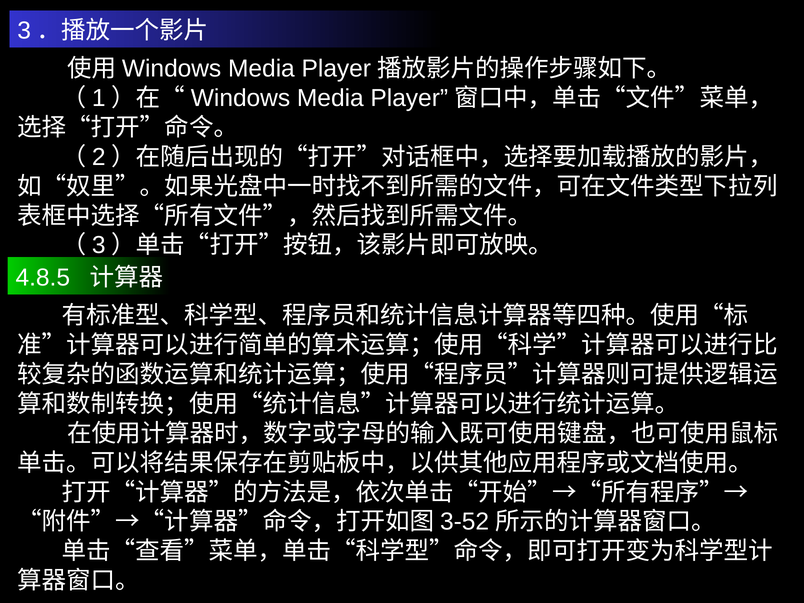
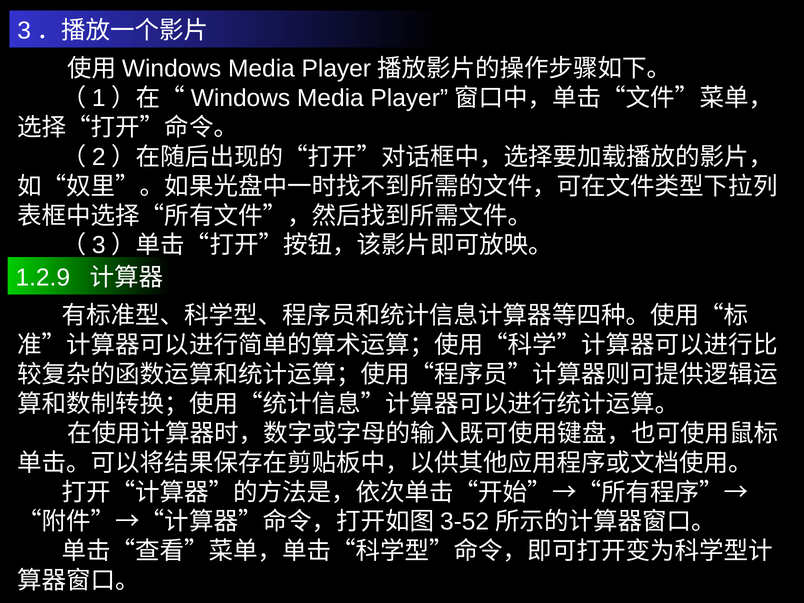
4.8.5: 4.8.5 -> 1.2.9 (43, 278)
